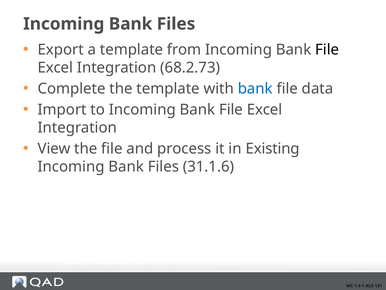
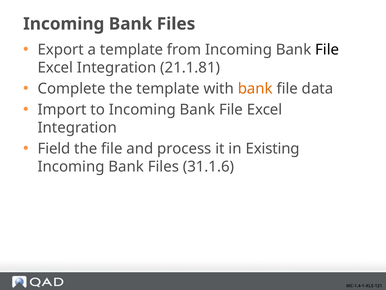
68.2.73: 68.2.73 -> 21.1.81 (190, 68)
bank colour: blue -> orange (255, 89)
View: View -> Field (54, 149)
